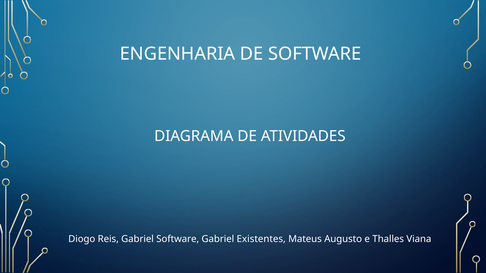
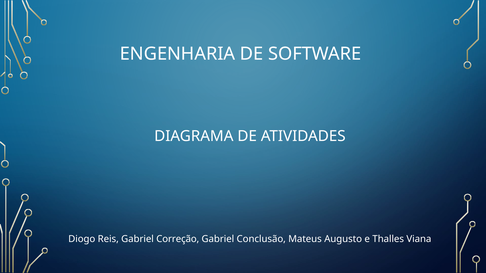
Gabriel Software: Software -> Correção (178, 239)
Existentes: Existentes -> Conclusão (261, 239)
